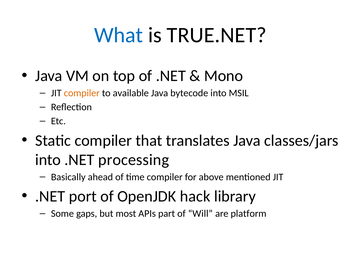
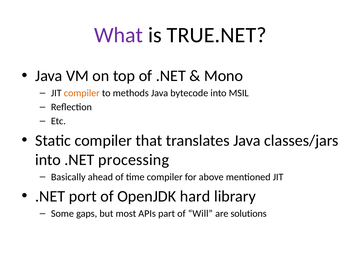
What colour: blue -> purple (119, 35)
available: available -> methods (131, 93)
hack: hack -> hard (195, 196)
platform: platform -> solutions (249, 213)
